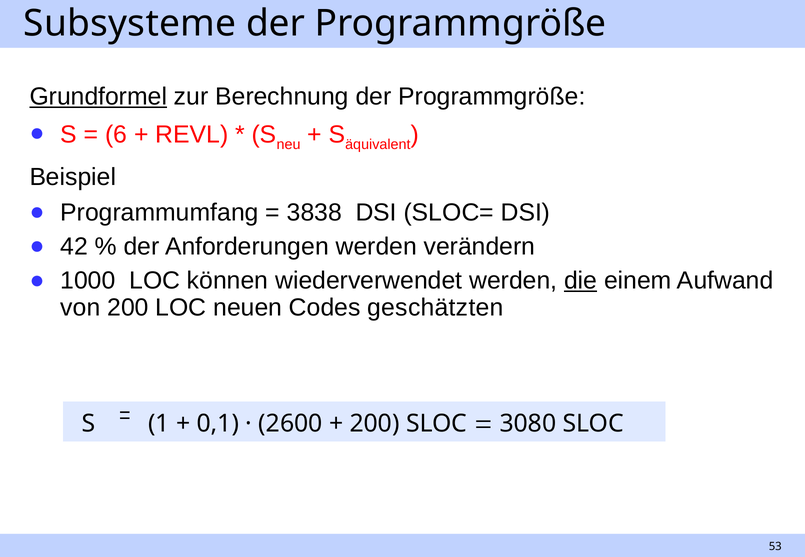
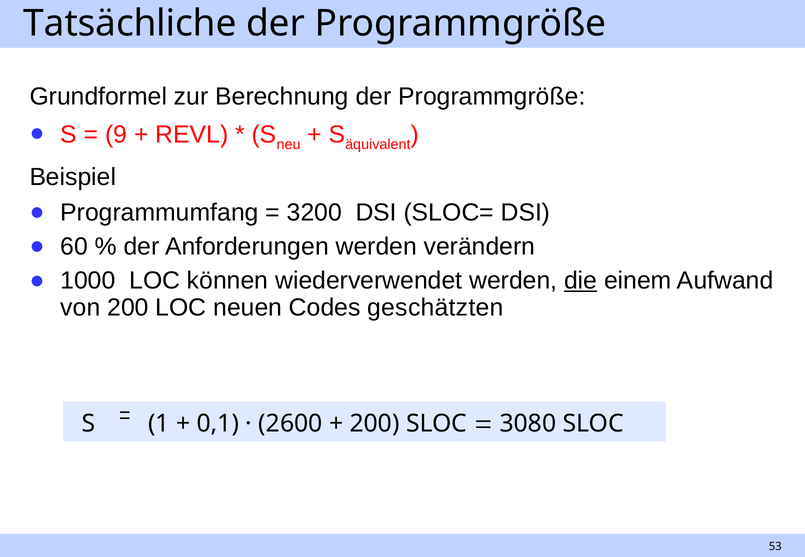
Subsysteme: Subsysteme -> Tatsächliche (130, 24)
Grundformel underline: present -> none (98, 97)
6: 6 -> 9 (116, 135)
3838: 3838 -> 3200 (314, 213)
42: 42 -> 60 (74, 247)
